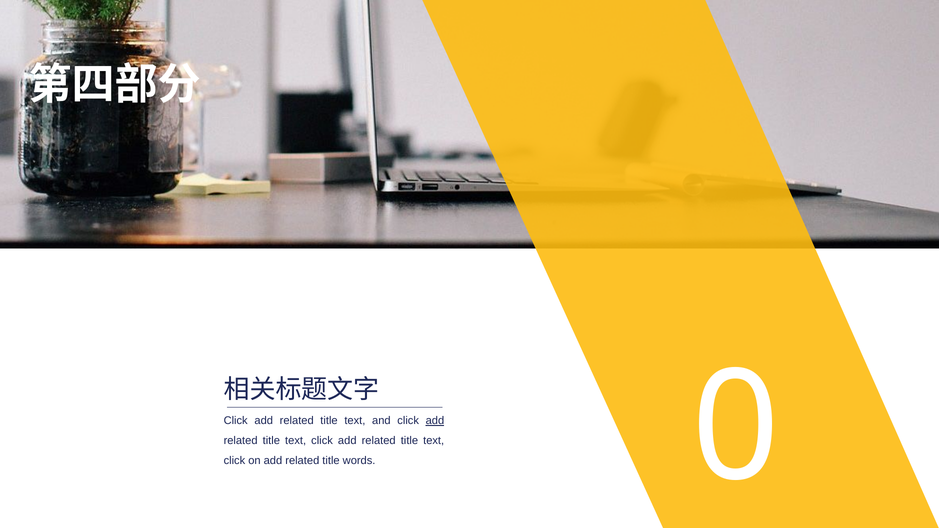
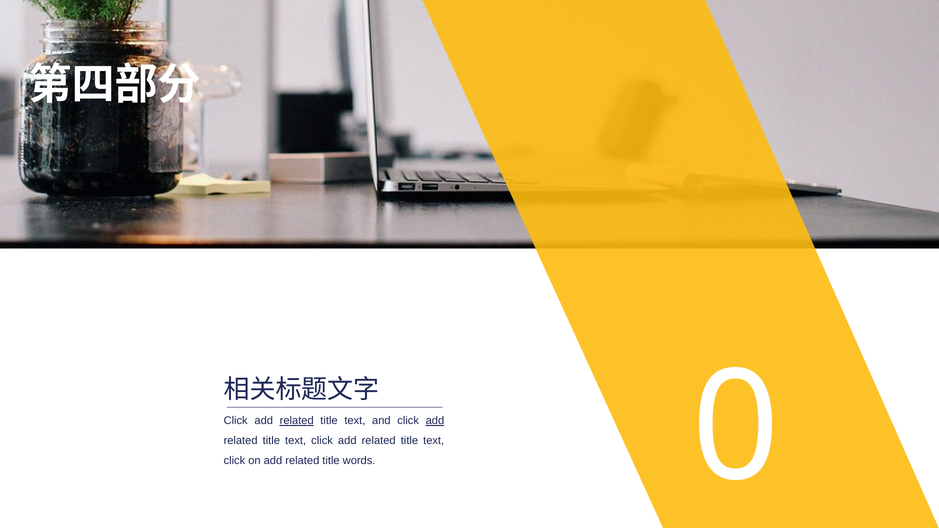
related underline: none -> present (297, 421)
